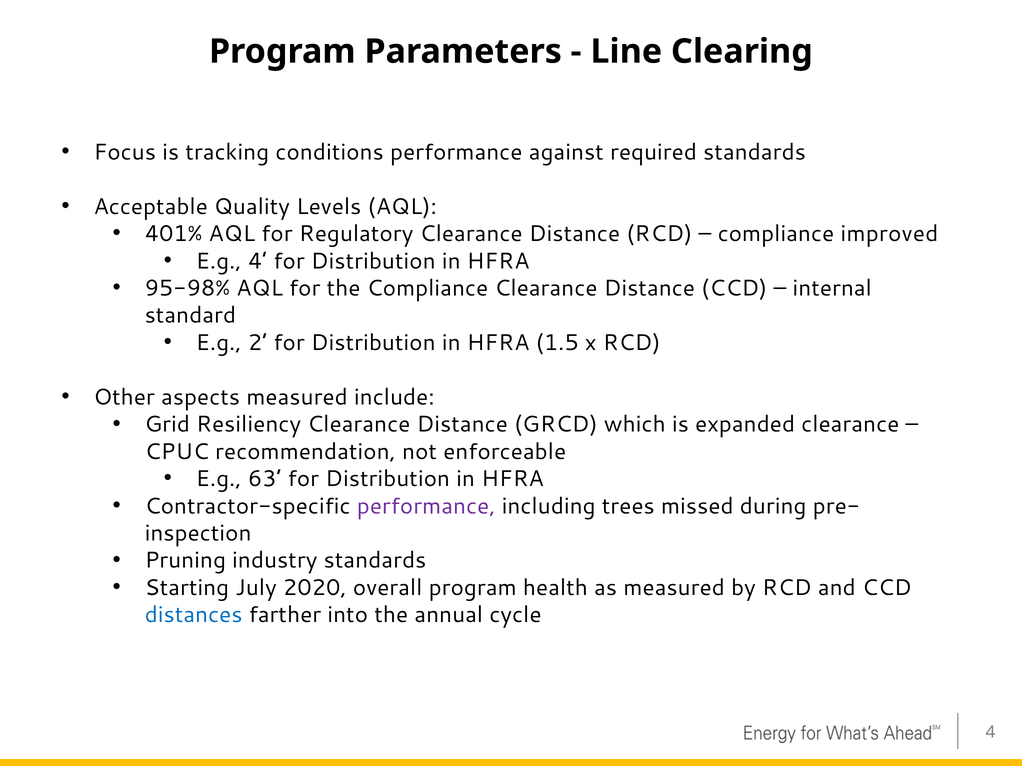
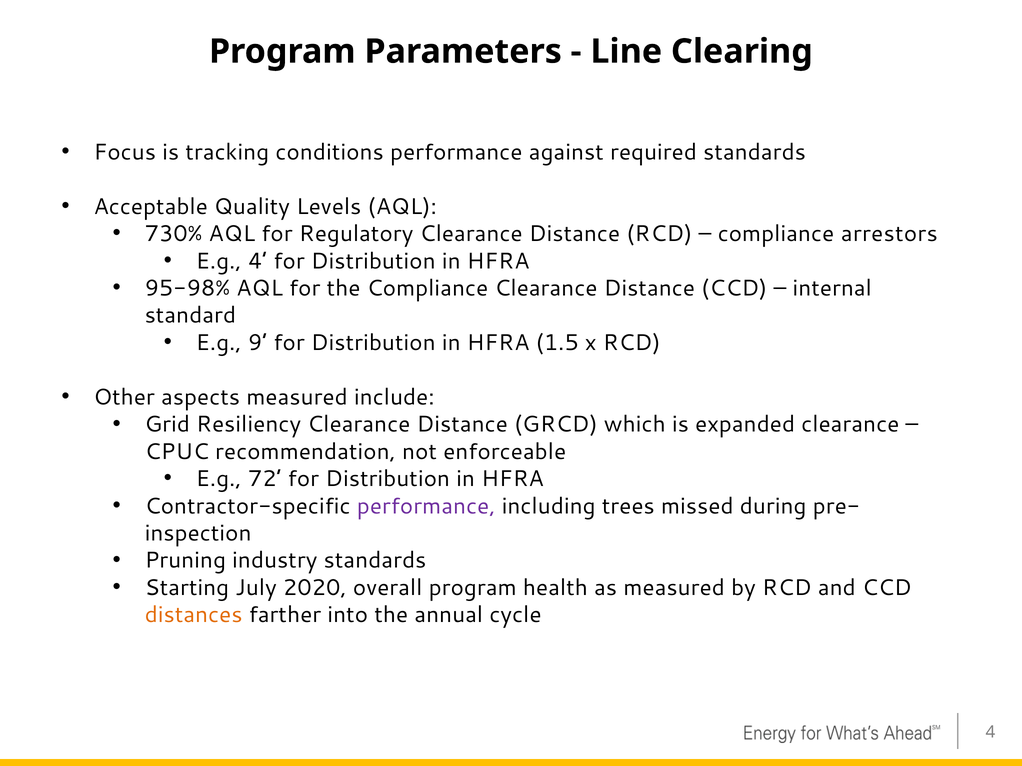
401%: 401% -> 730% (174, 234)
improved: improved -> arrestors (889, 234)
2: 2 -> 9 (258, 343)
63: 63 -> 72 (265, 479)
distances colour: blue -> orange (194, 615)
